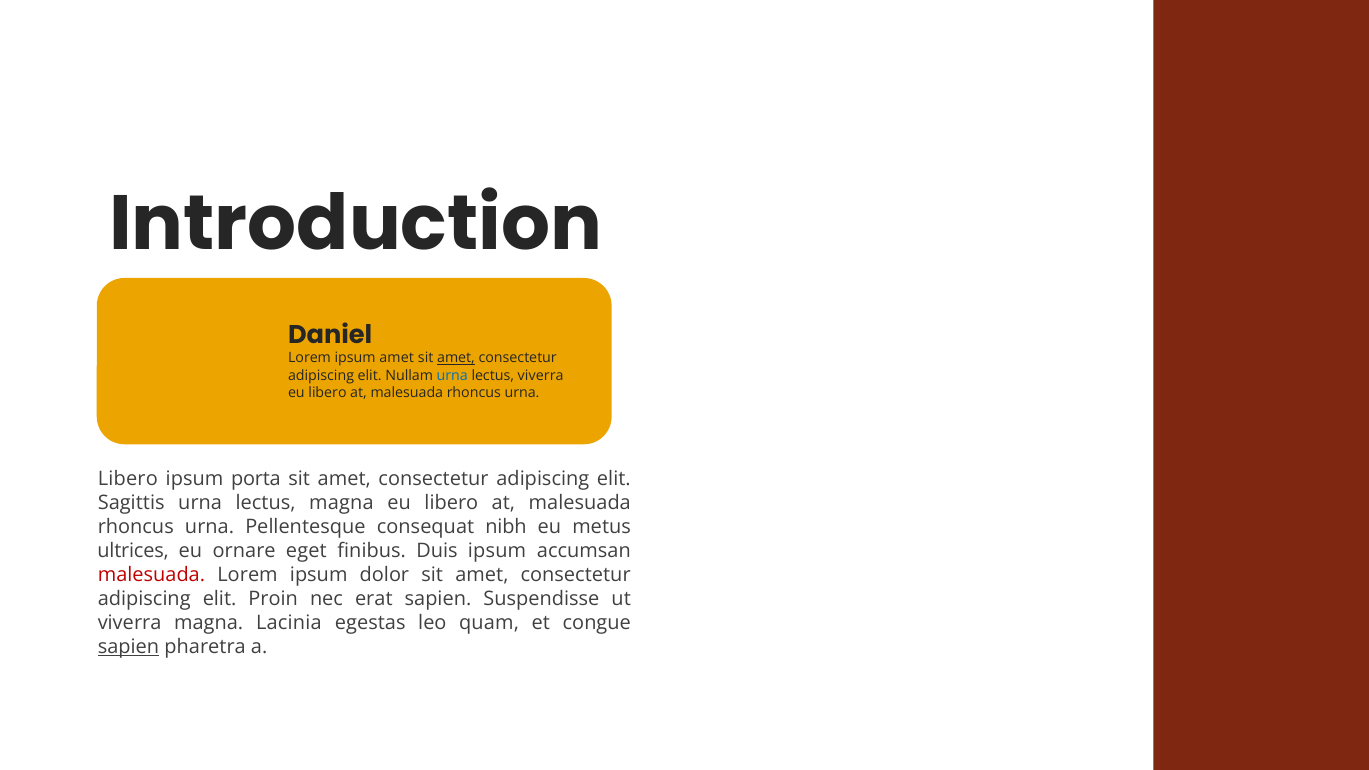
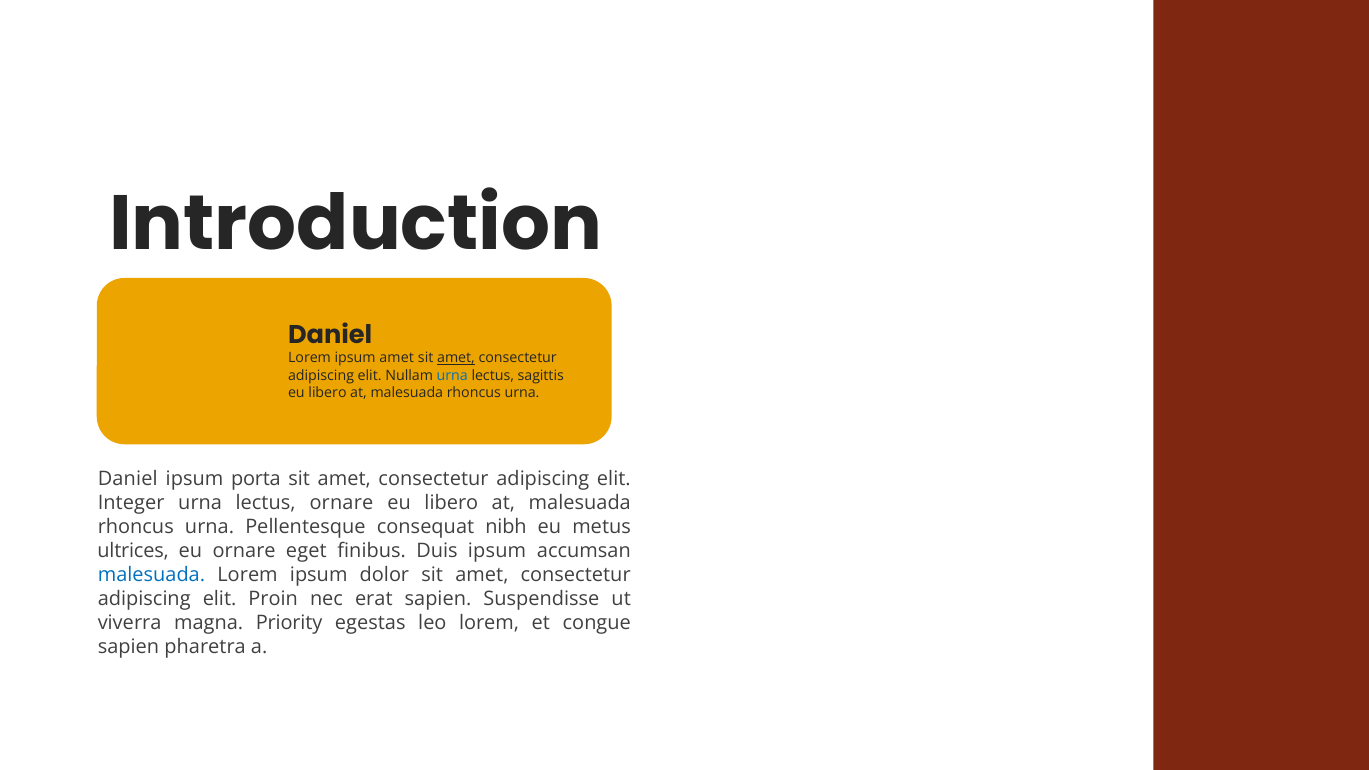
lectus viverra: viverra -> sagittis (541, 375)
Libero: Libero -> Daniel (128, 479)
Sagittis: Sagittis -> Integer (131, 503)
lectus magna: magna -> ornare (341, 503)
malesuada colour: red -> blue (151, 575)
Lacinia: Lacinia -> Priority (289, 623)
leo quam: quam -> lorem (489, 623)
sapien underline: present -> none (128, 647)
